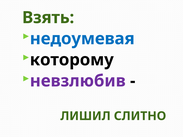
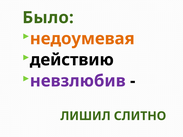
Взять: Взять -> Было (48, 18)
недоумевая colour: blue -> orange (82, 39)
которому: которому -> действию (72, 60)
